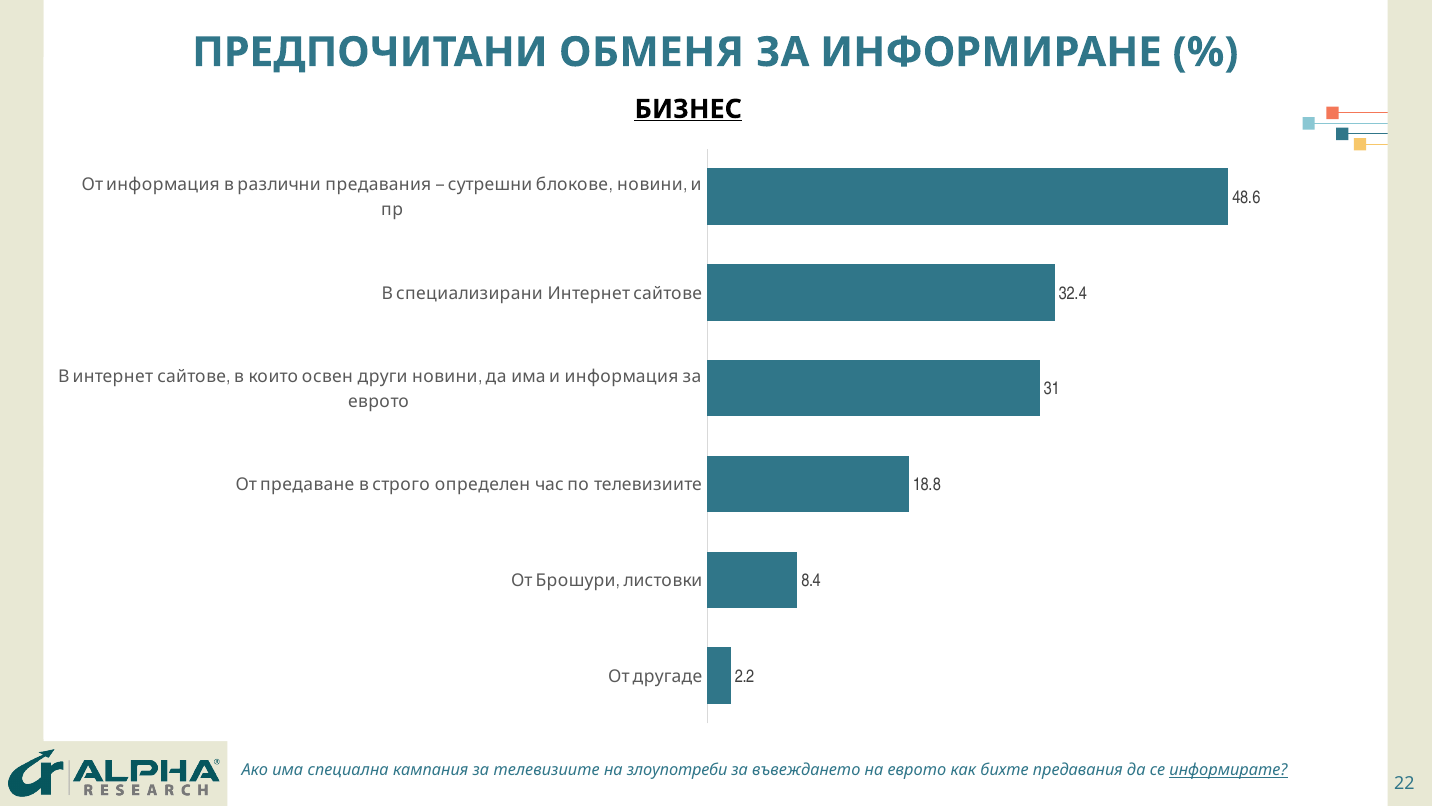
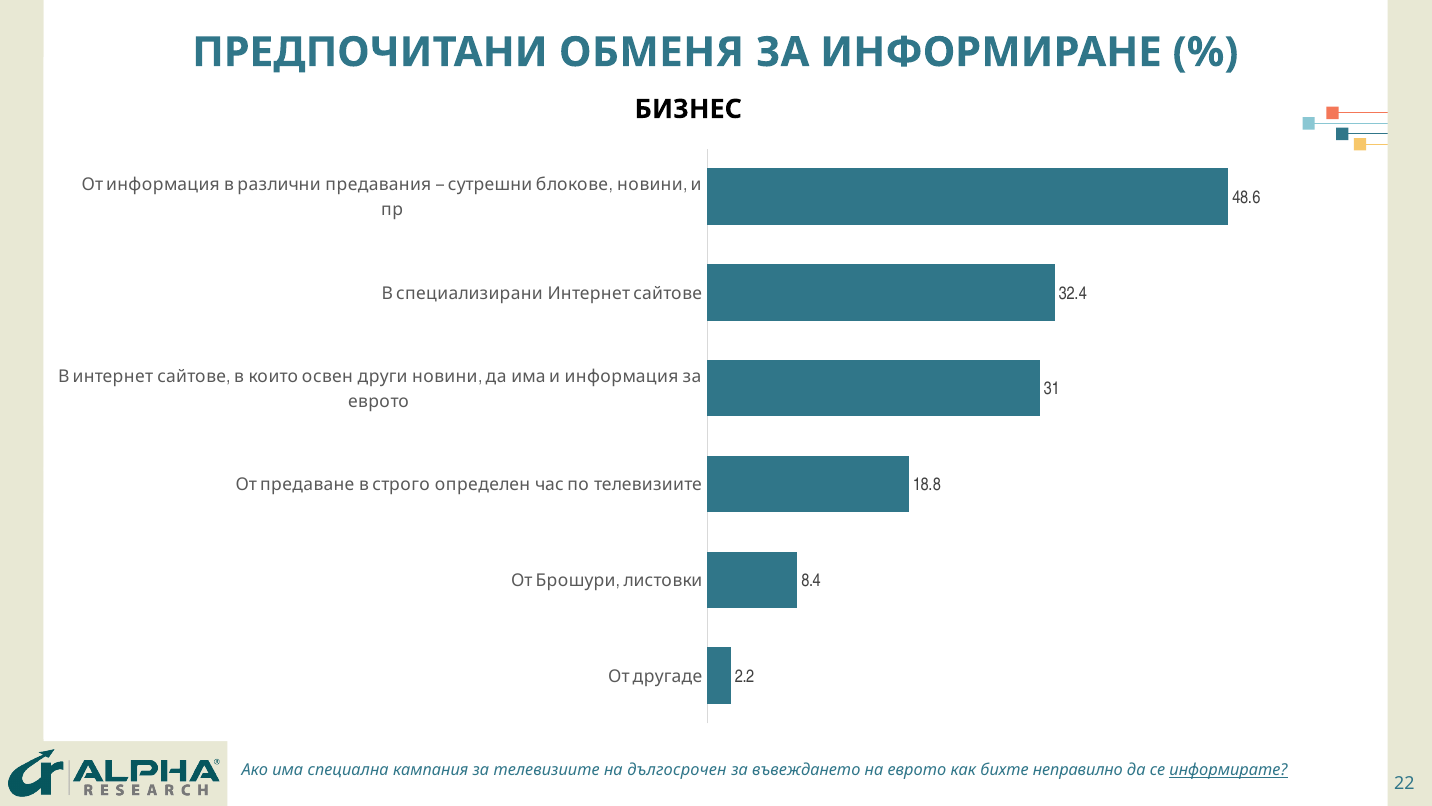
БИЗНЕС underline: present -> none (688, 109)
злоупотреби: злоупотреби -> дългосрочен (677, 770)
бихте предавания: предавания -> неправилно (1078, 770)
